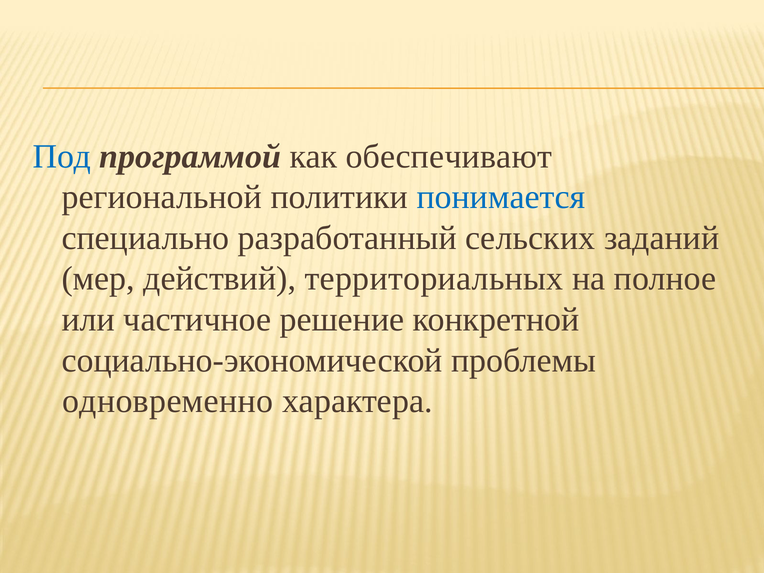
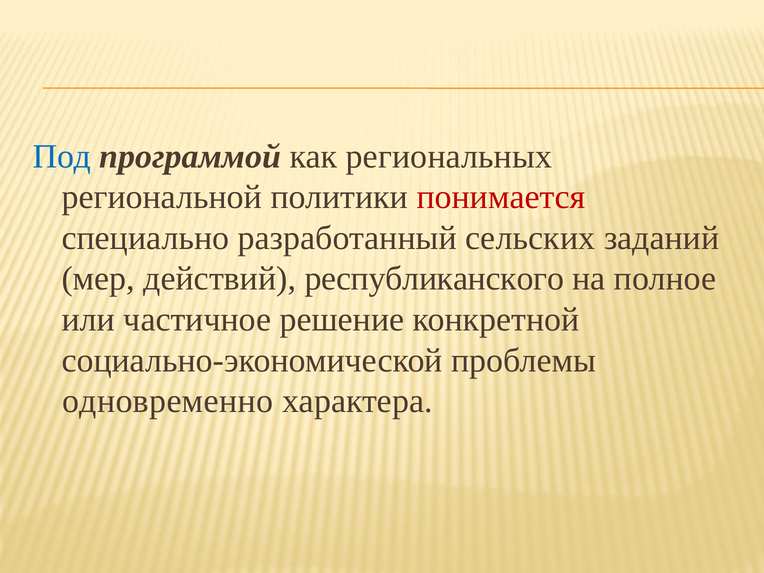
обеспечивают: обеспечивают -> региональных (449, 156)
понимается colour: blue -> red (501, 197)
территориальных: территориальных -> республиканского (434, 279)
